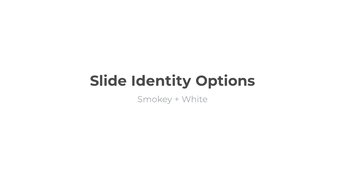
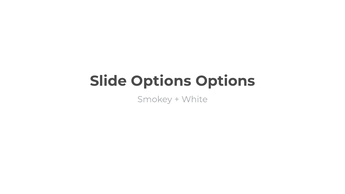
Slide Identity: Identity -> Options (161, 81)
